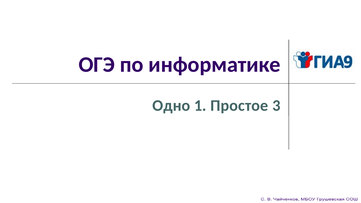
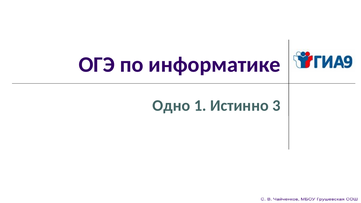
Простое: Простое -> Истинно (239, 106)
